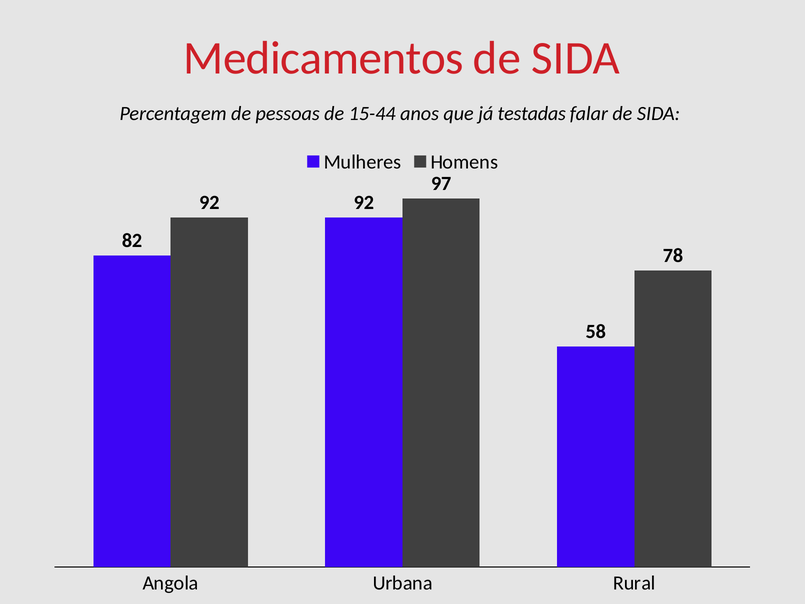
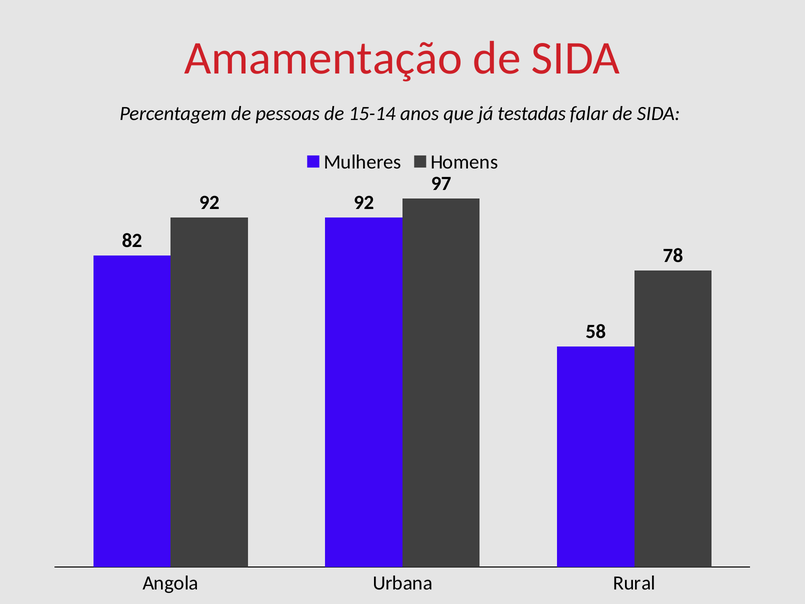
Medicamentos: Medicamentos -> Amamentação (323, 58)
15-44: 15-44 -> 15-14 (372, 114)
